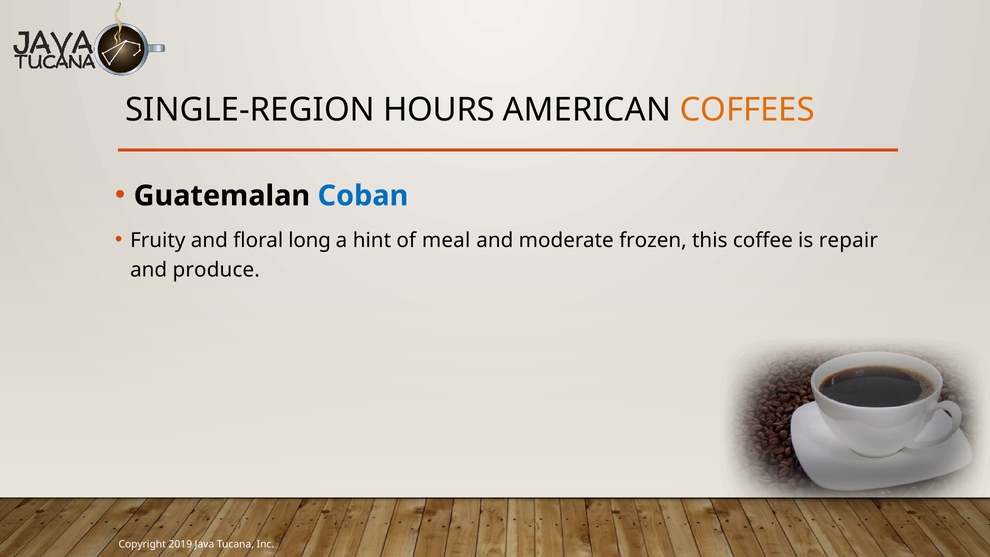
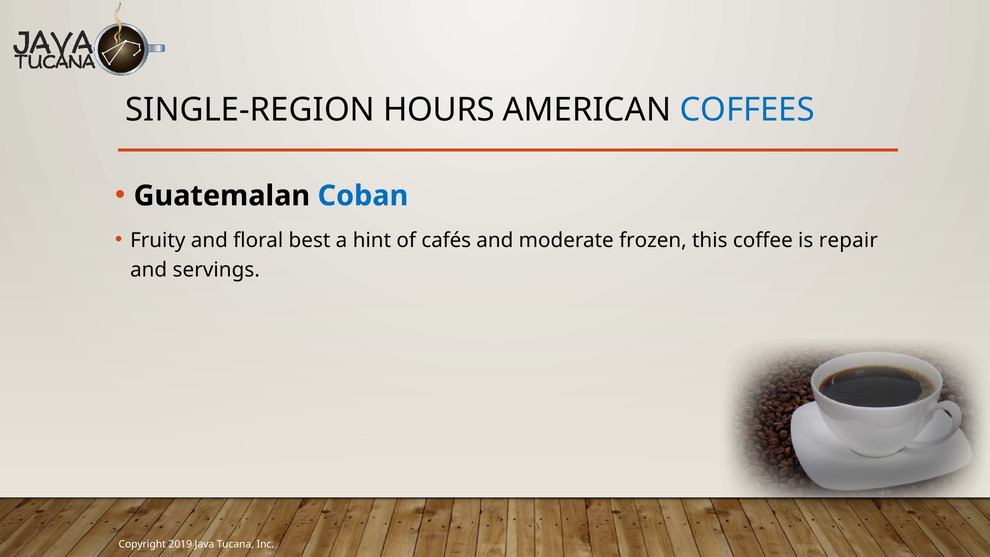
COFFEES colour: orange -> blue (747, 110)
long: long -> best (309, 240)
meal: meal -> cafés (446, 240)
produce: produce -> servings (216, 270)
